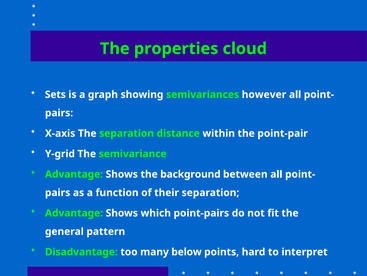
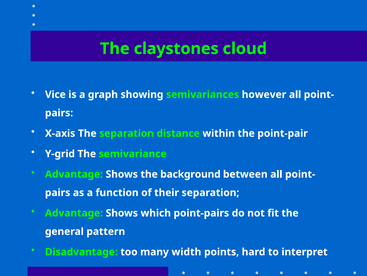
properties: properties -> claystones (176, 49)
Sets: Sets -> Vice (55, 94)
below: below -> width (186, 251)
